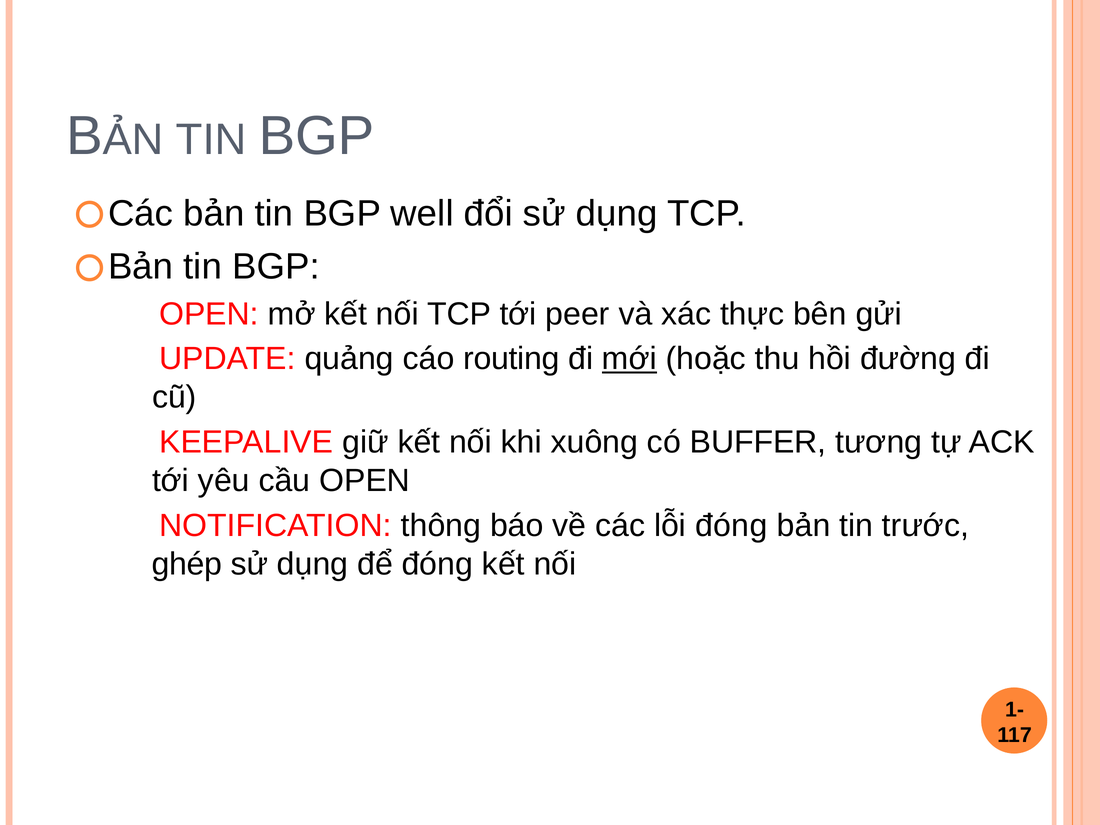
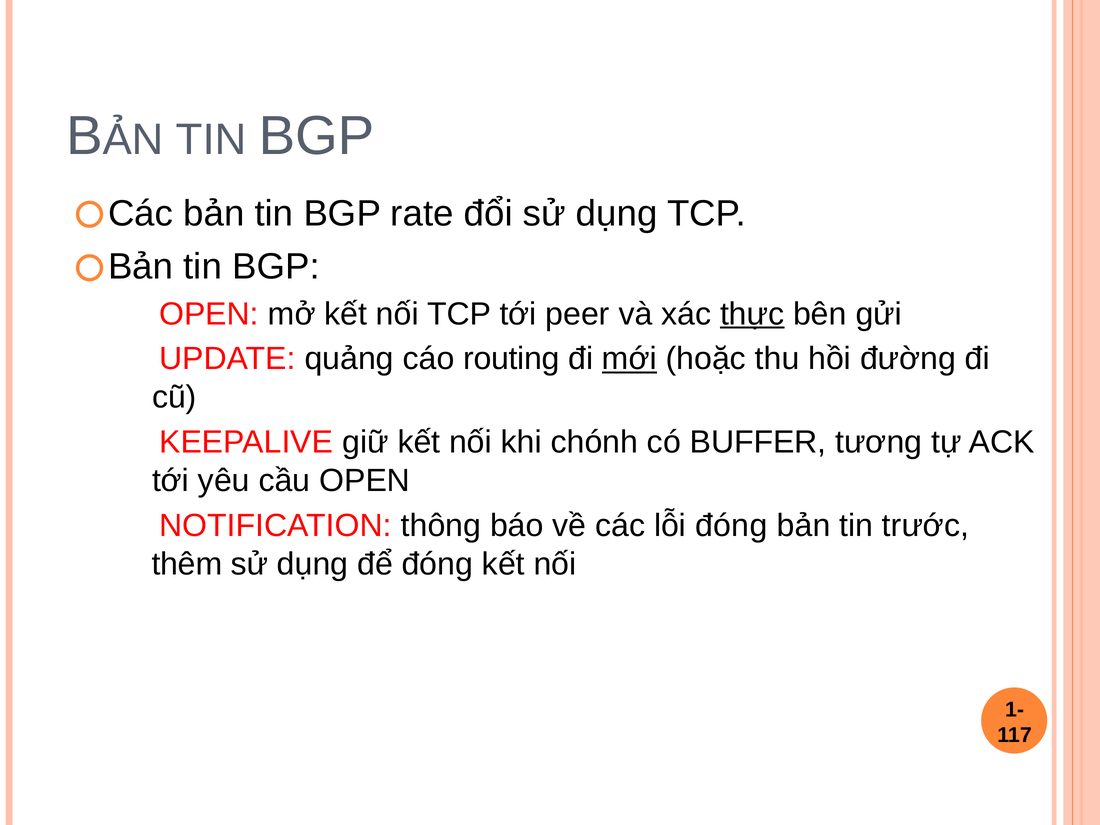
well: well -> rate (422, 213)
thực underline: none -> present (752, 314)
xuông: xuông -> chónh (594, 442)
ghép: ghép -> thêm (187, 564)
